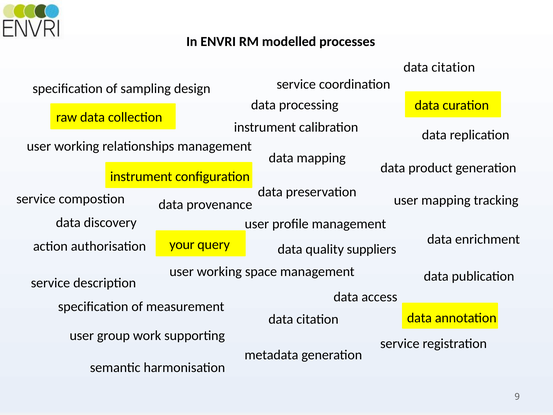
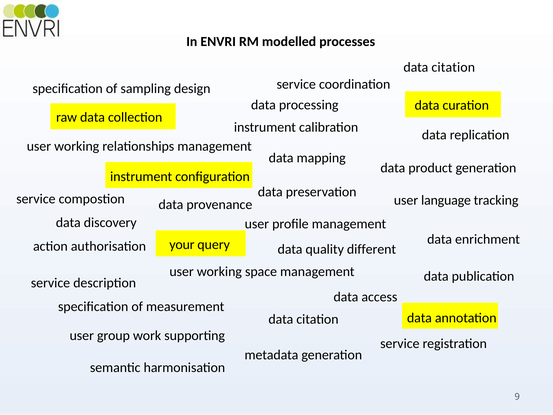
user mapping: mapping -> language (446, 200)
suppliers: suppliers -> different (372, 249)
